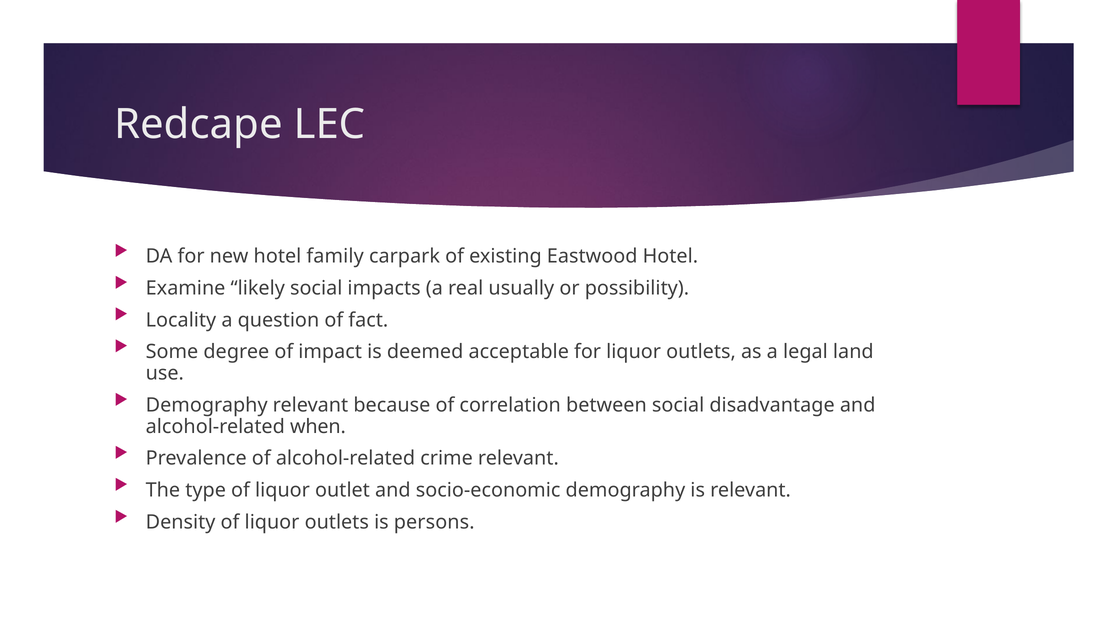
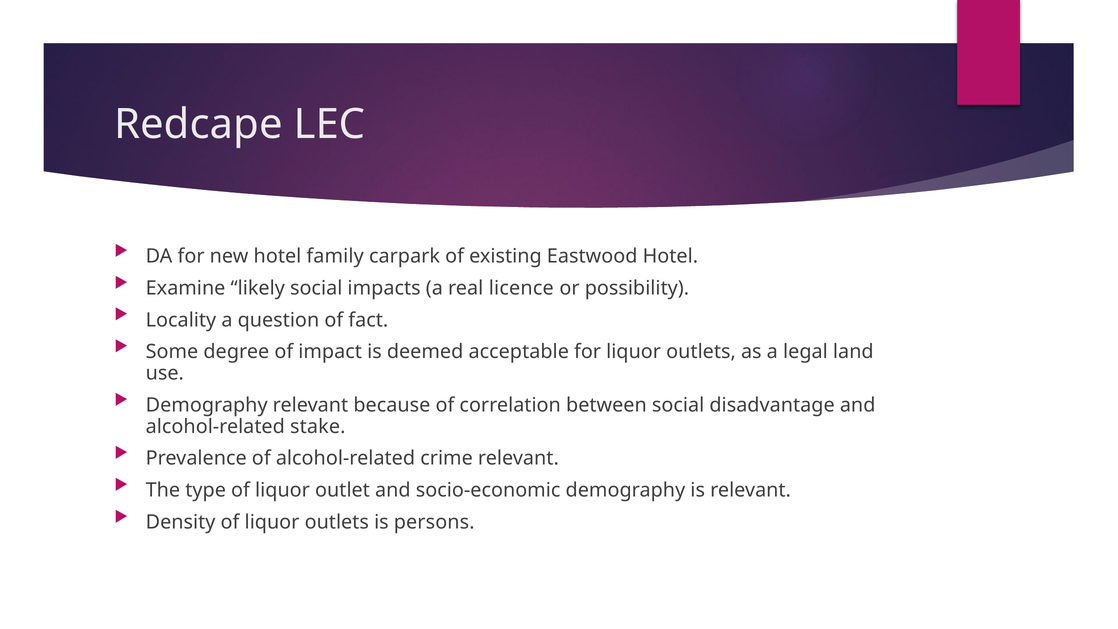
usually: usually -> licence (521, 288)
when: when -> stake (318, 426)
